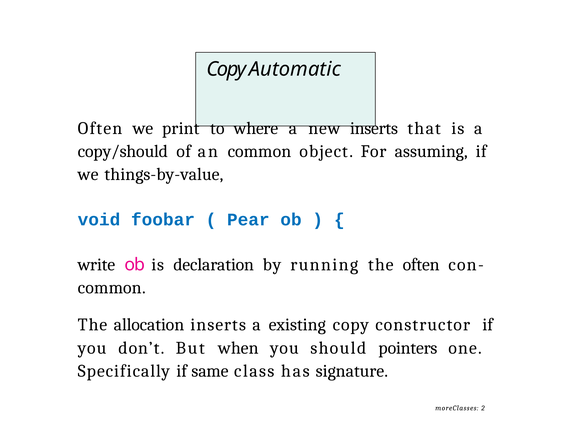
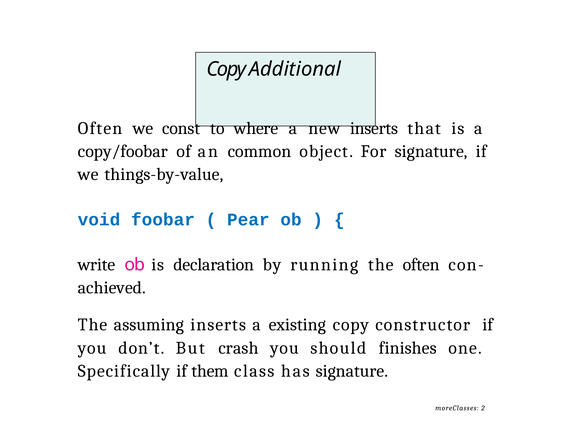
Automatic: Automatic -> Additional (295, 69)
print: print -> const (181, 128)
copy/should: copy/should -> copy/foobar (123, 151)
For assuming: assuming -> signature (431, 151)
common: common -> achieved (112, 288)
allocation: allocation -> assuming (149, 325)
when: when -> crash (238, 348)
pointers: pointers -> finishes (408, 348)
same: same -> them (210, 371)
